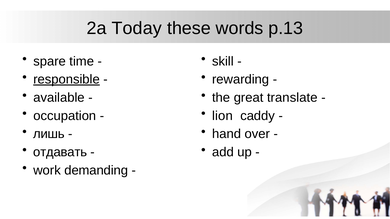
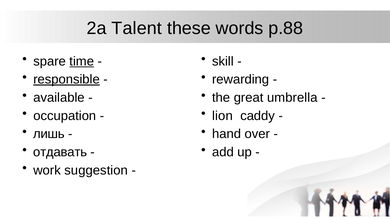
Today: Today -> Talent (137, 28)
p.13: p.13 -> p.88 (286, 28)
time underline: none -> present (82, 61)
translate: translate -> umbrella (292, 98)
demanding: demanding -> suggestion (96, 171)
